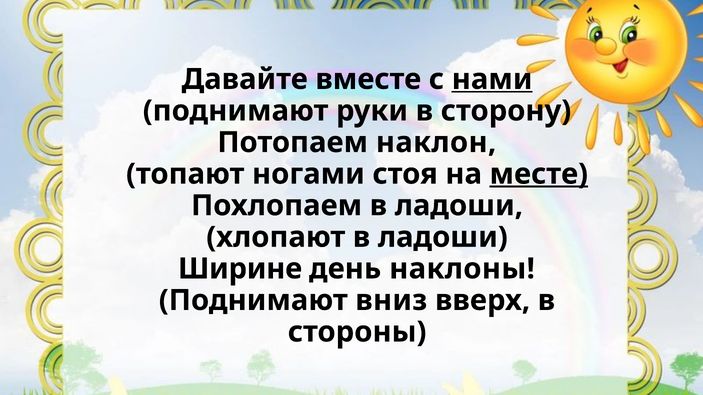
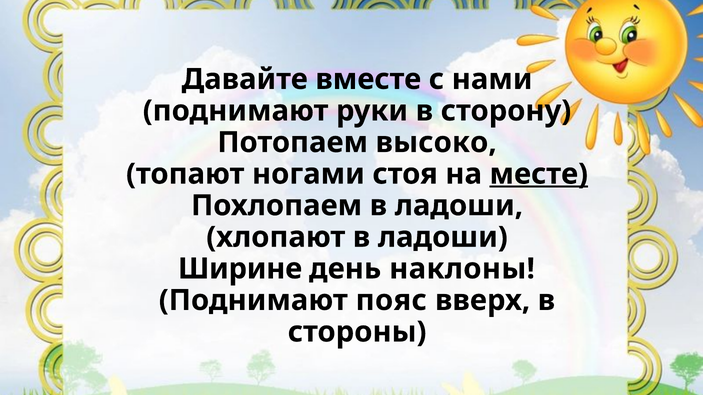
нами underline: present -> none (492, 79)
наклон: наклон -> высоко (436, 143)
вниз: вниз -> пояс (391, 301)
